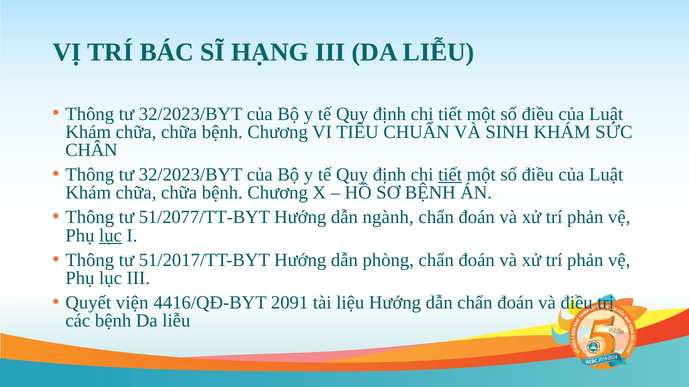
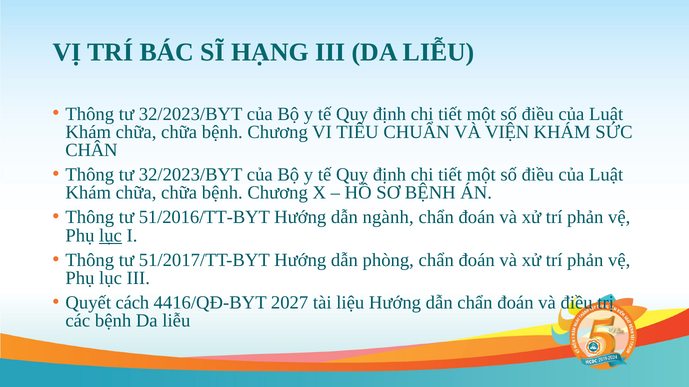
SINH: SINH -> VIỆN (507, 132)
tiết underline: present -> none (450, 175)
51/2077/TT-BYT: 51/2077/TT-BYT -> 51/2016/TT-BYT (204, 218)
viện: viện -> cách (132, 303)
2091: 2091 -> 2027 (290, 303)
